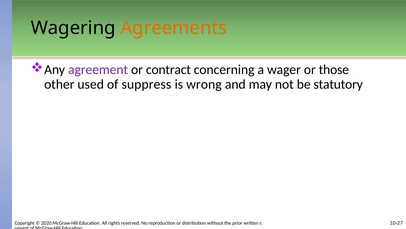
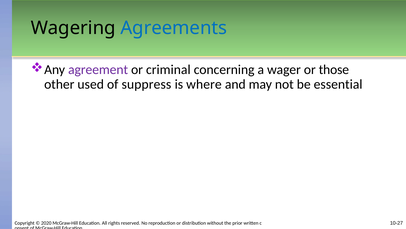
Agreements colour: orange -> blue (174, 28)
contract: contract -> criminal (168, 70)
wrong: wrong -> where (204, 84)
statutory: statutory -> essential (338, 84)
